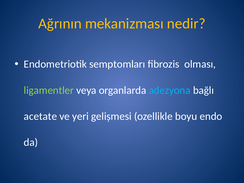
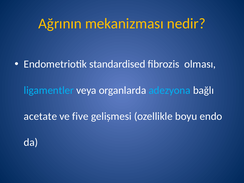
semptomları: semptomları -> standardised (117, 64)
ligamentler colour: light green -> light blue (49, 90)
yeri: yeri -> five (80, 116)
